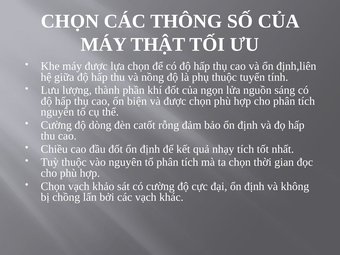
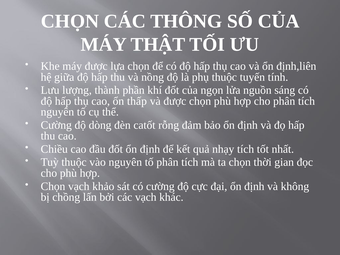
biện: biện -> thấp (137, 101)
